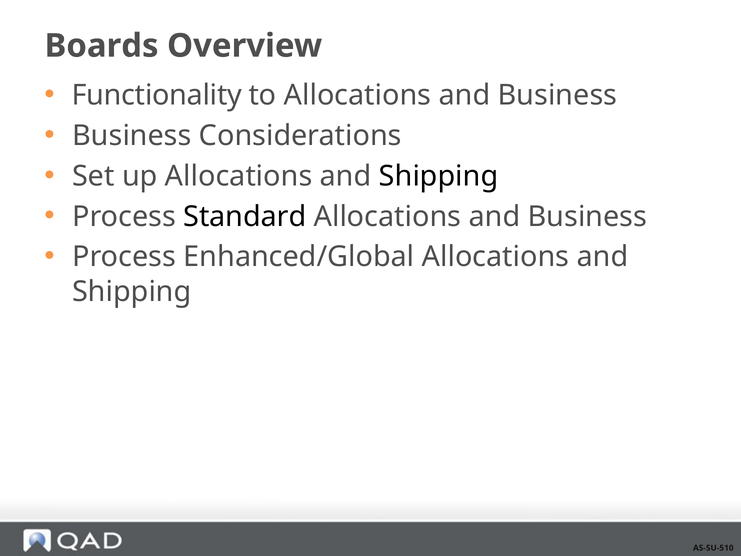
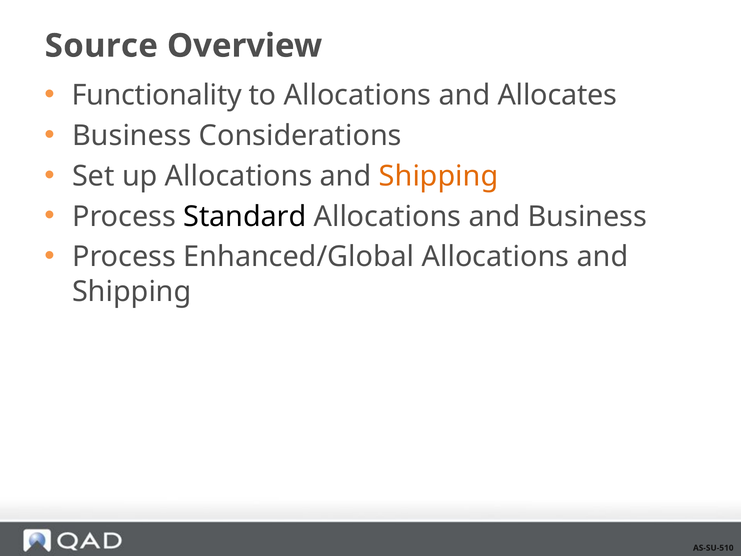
Boards: Boards -> Source (101, 46)
to Allocations and Business: Business -> Allocates (558, 95)
Shipping colour: black -> orange (439, 176)
